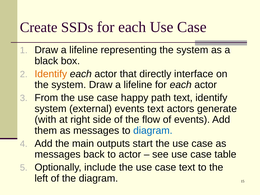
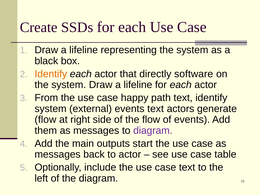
interface: interface -> software (194, 74)
with: with -> flow (45, 120)
diagram colour: blue -> purple (153, 131)
